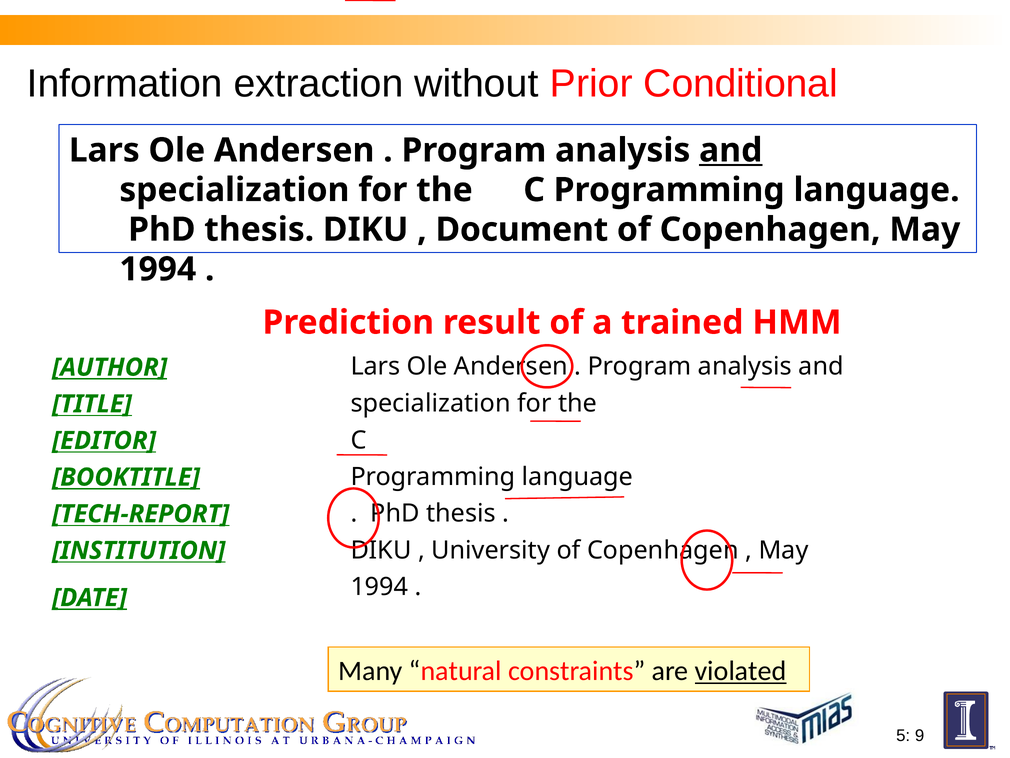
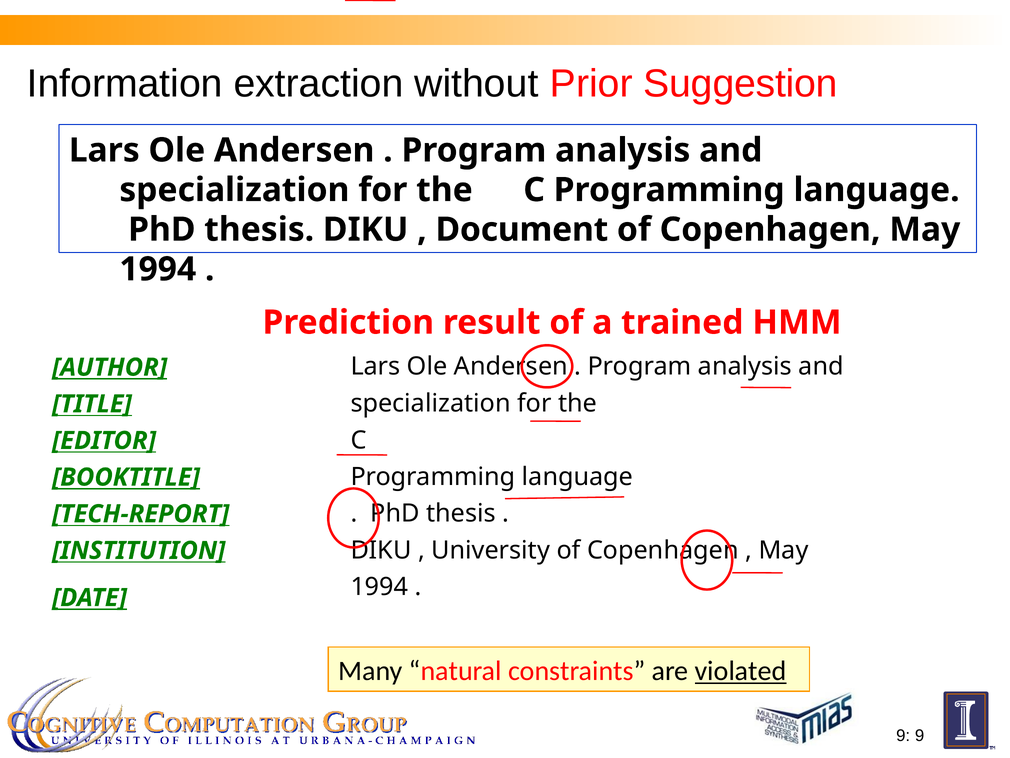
Conditional: Conditional -> Suggestion (741, 84)
and underline: present -> none (731, 150)
5: 5 -> 9 (903, 735)
